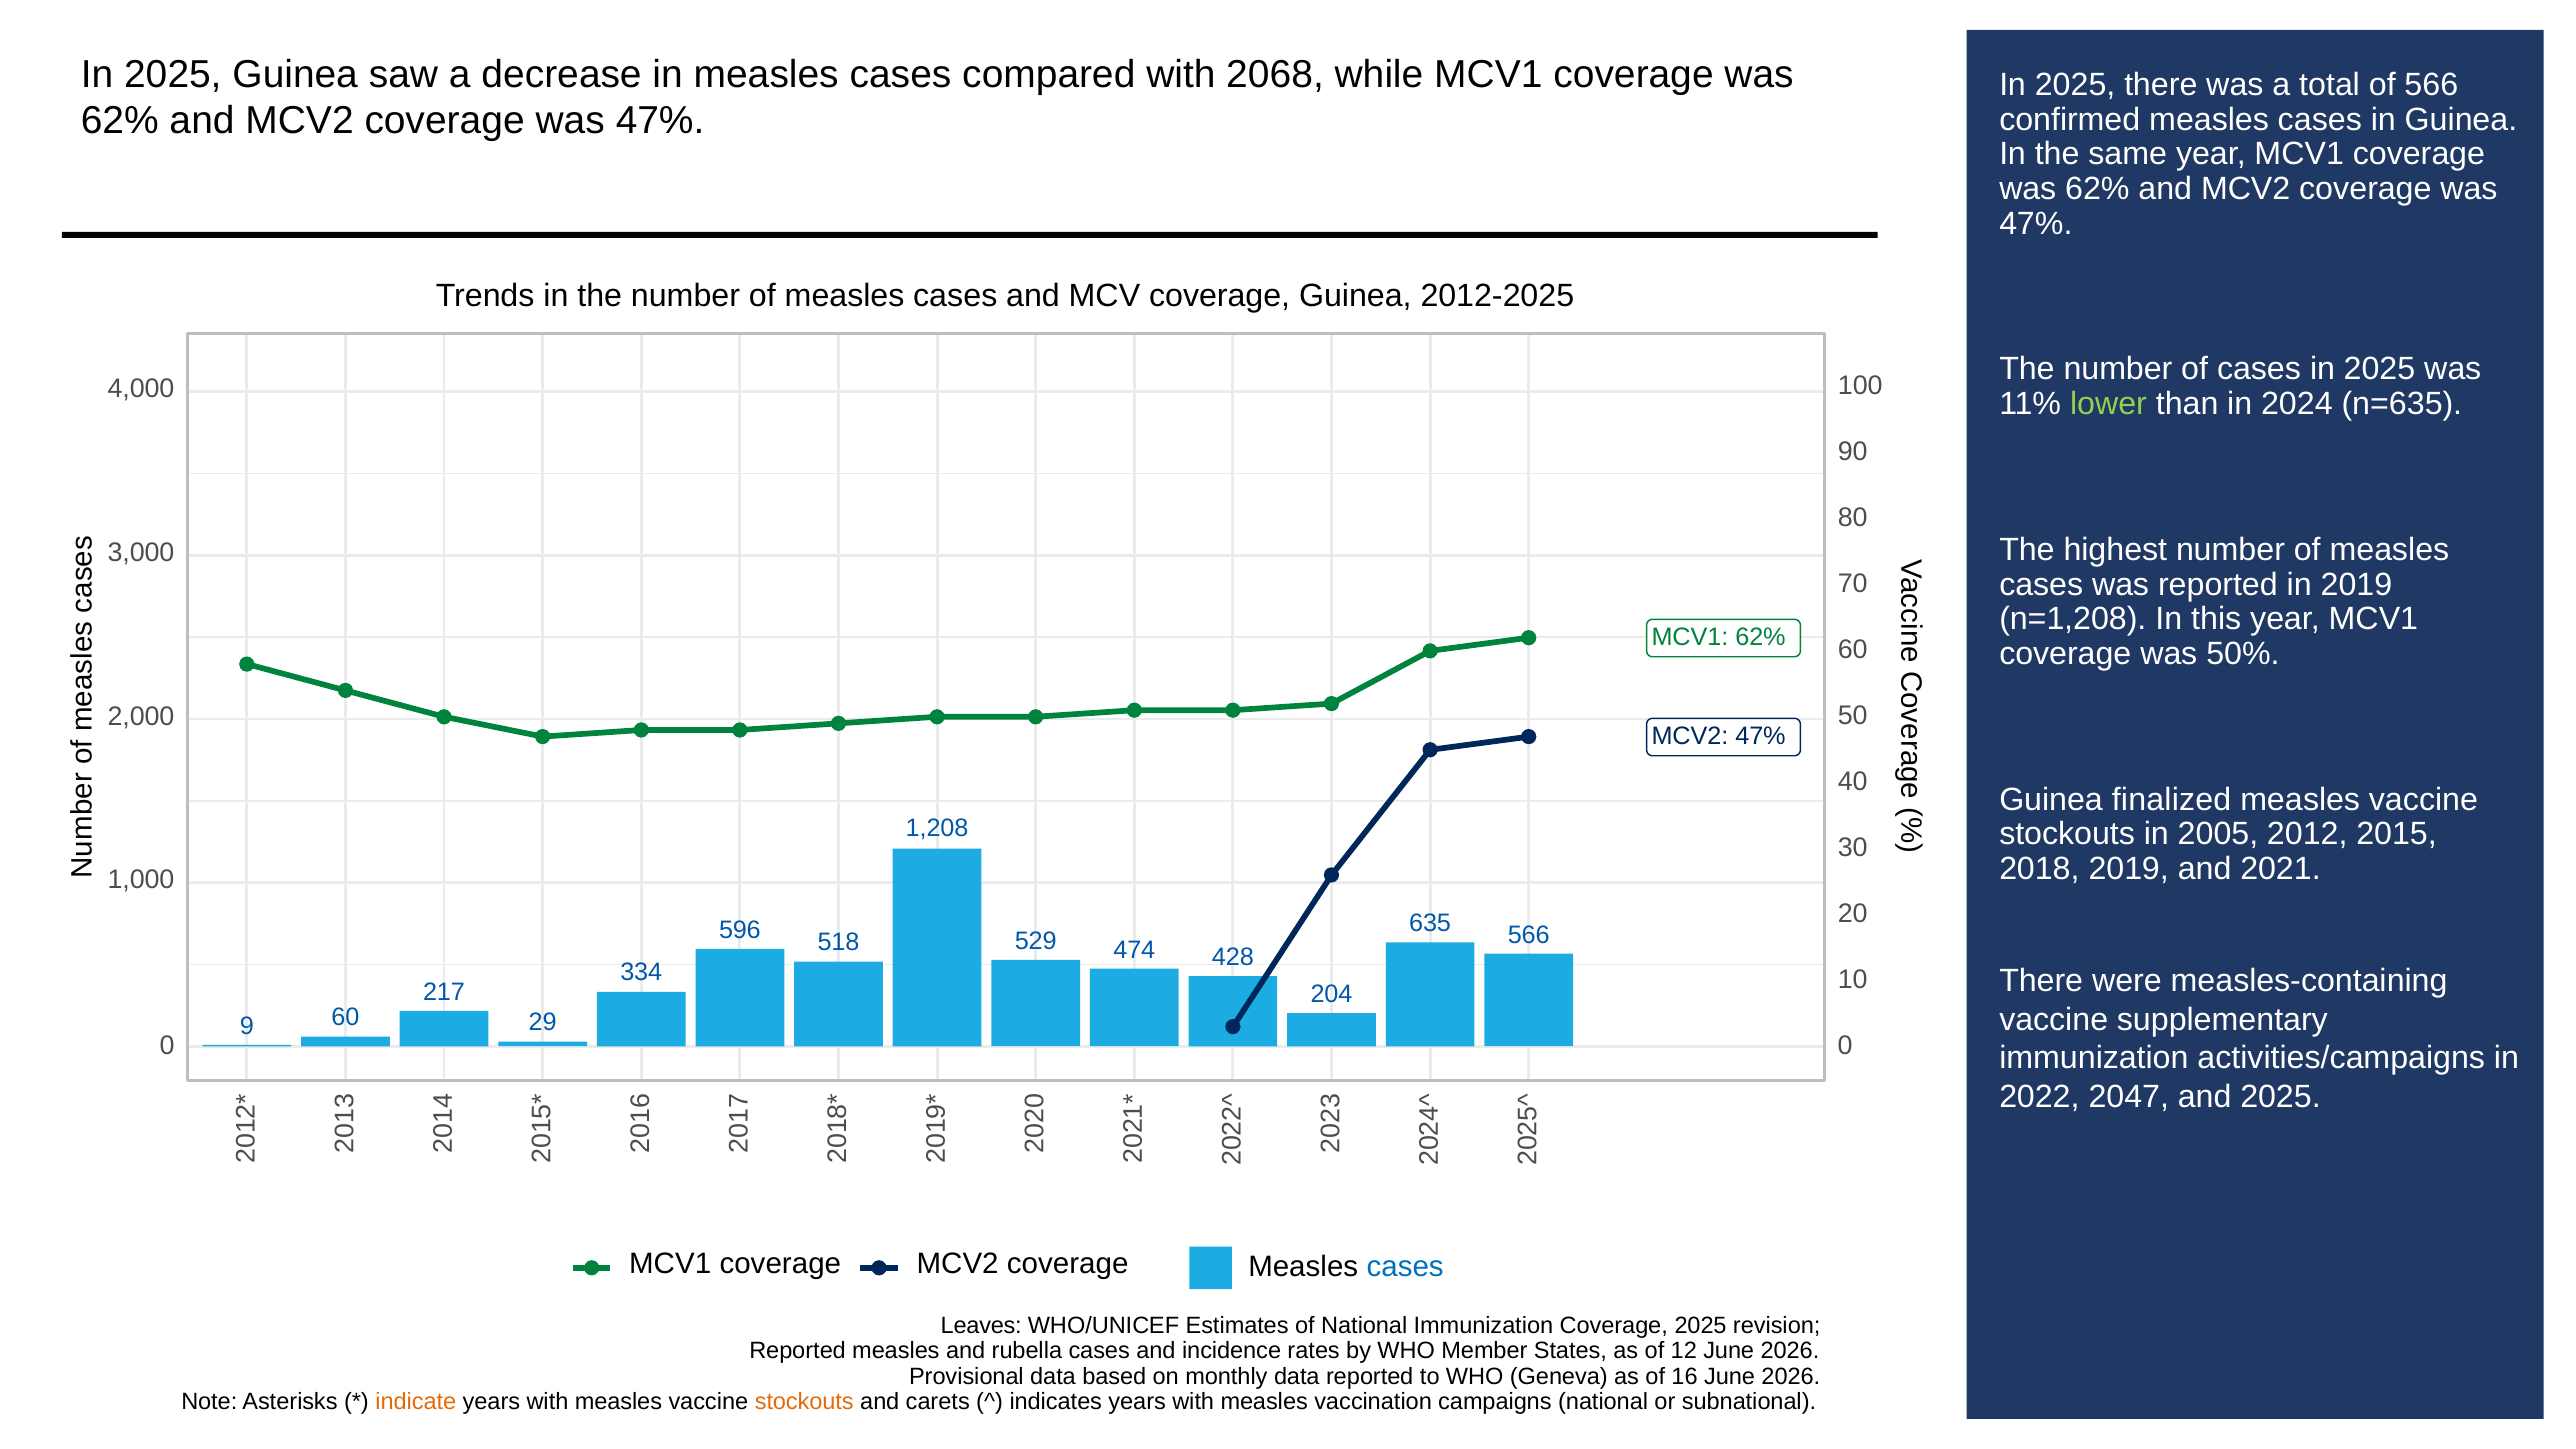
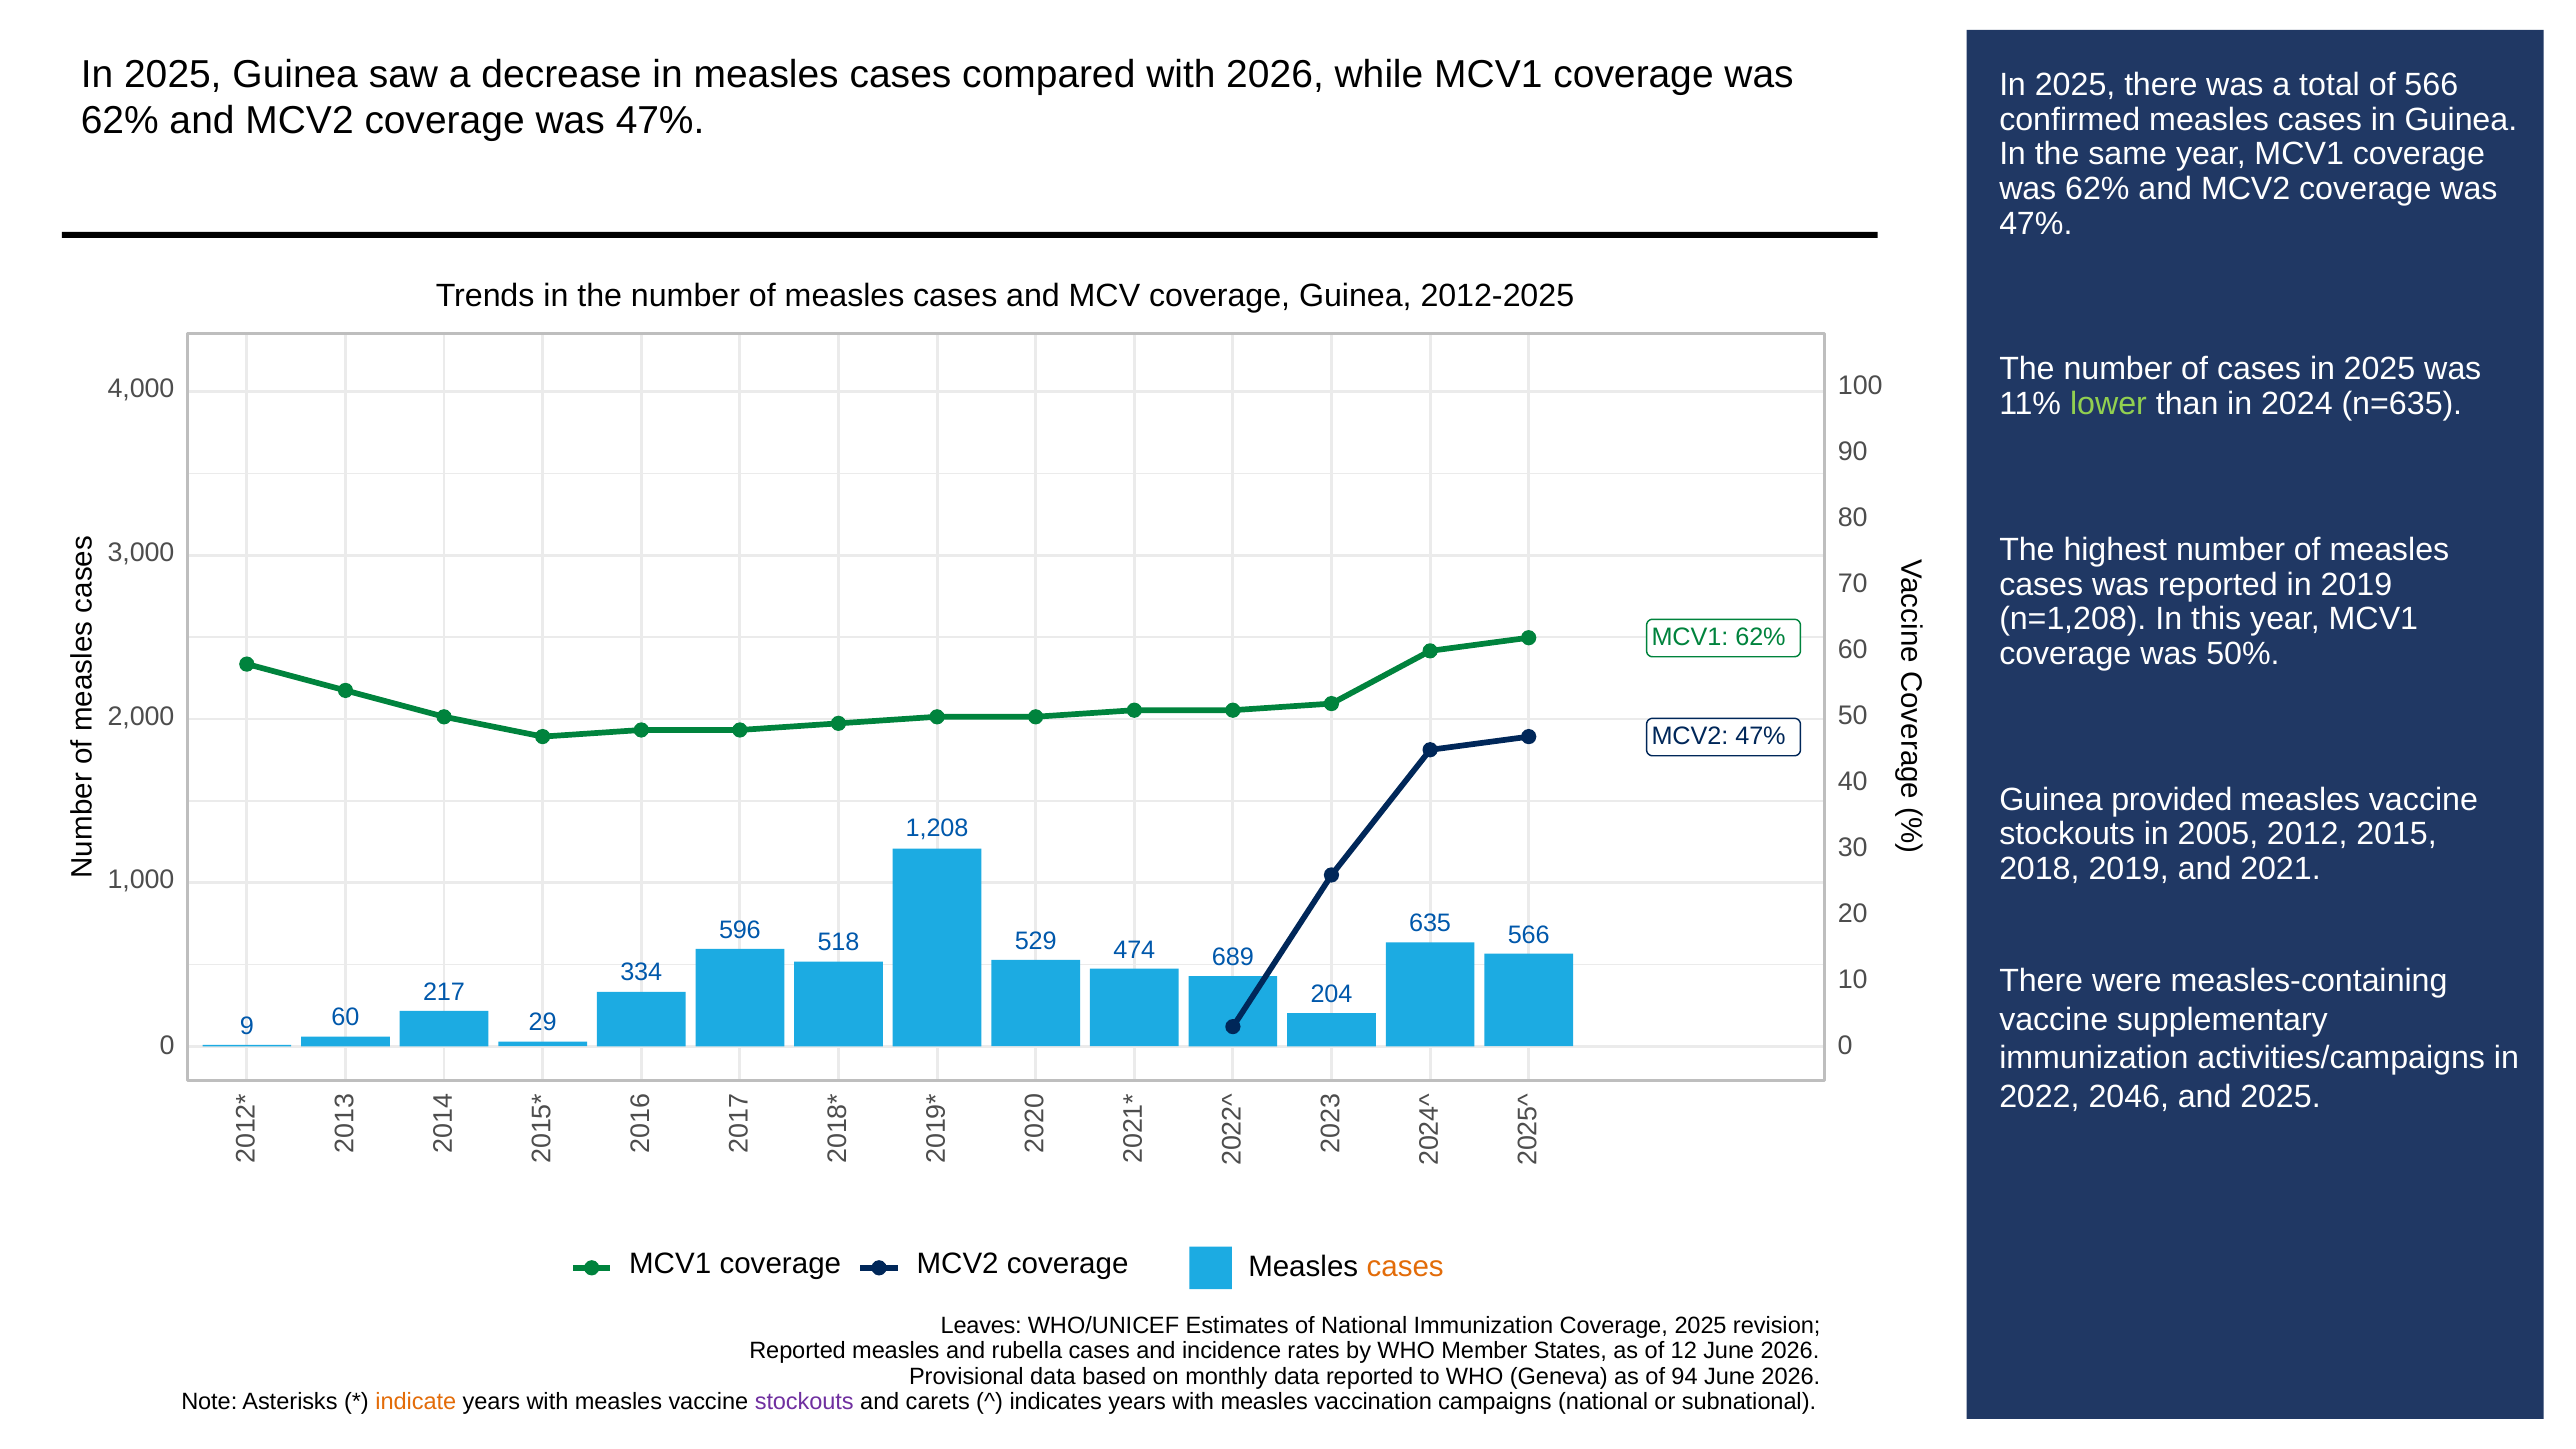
with 2068: 2068 -> 2026 (1275, 74)
finalized: finalized -> provided (2172, 800)
428: 428 -> 689 (1233, 957)
2047: 2047 -> 2046 (2129, 1097)
cases colour: blue -> orange (1405, 1267)
16: 16 -> 94 (1685, 1376)
stockouts colour: orange -> purple (804, 1402)
